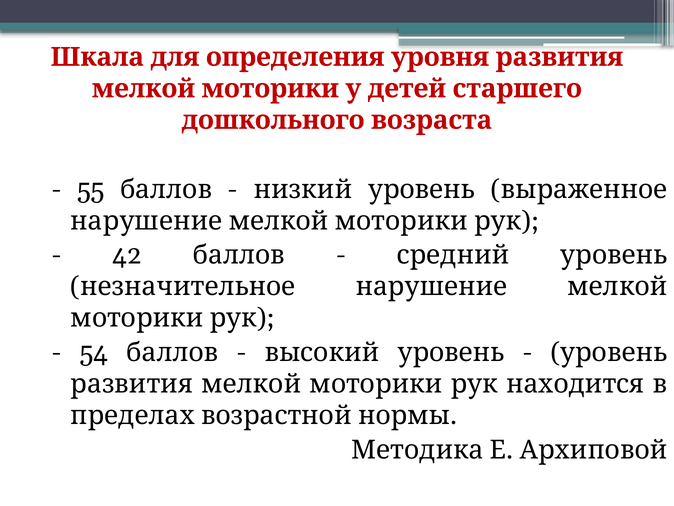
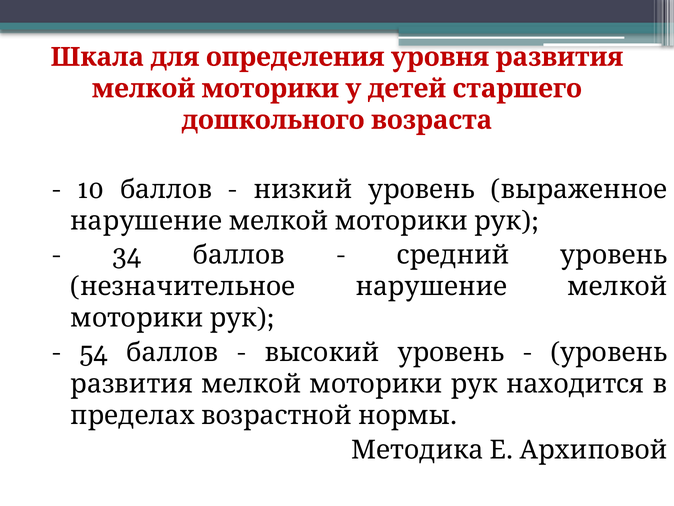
55: 55 -> 10 (91, 189)
42: 42 -> 34 (127, 255)
